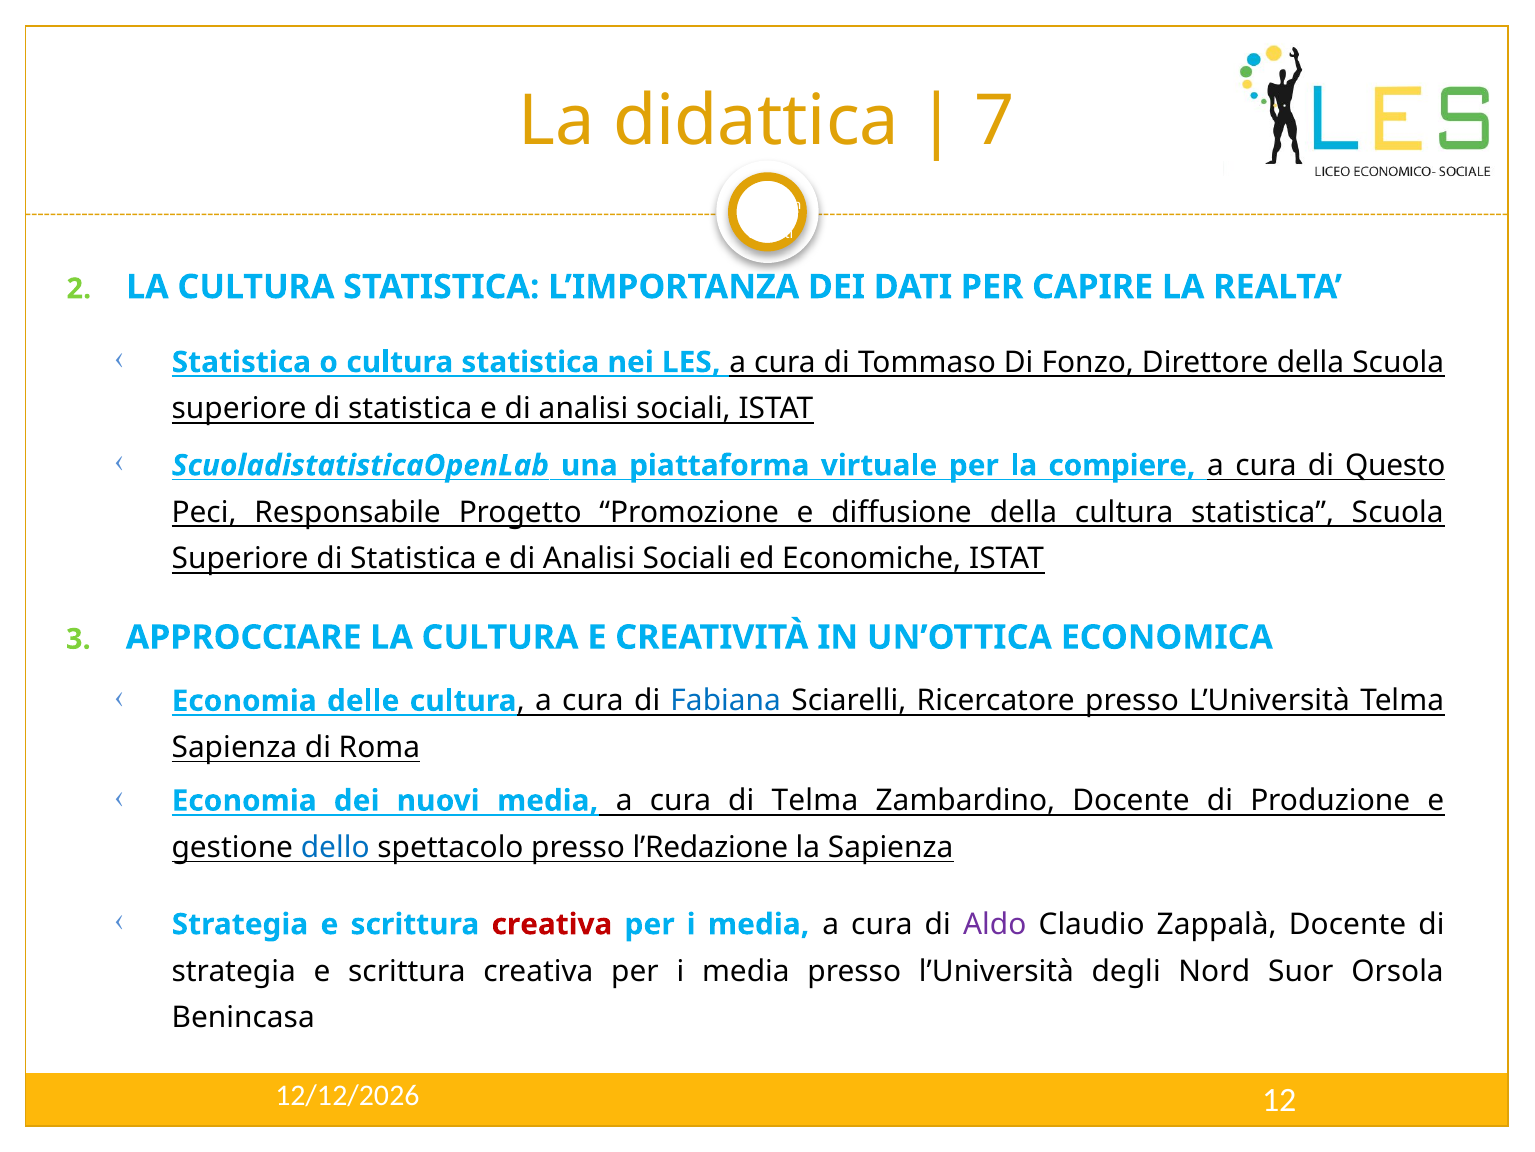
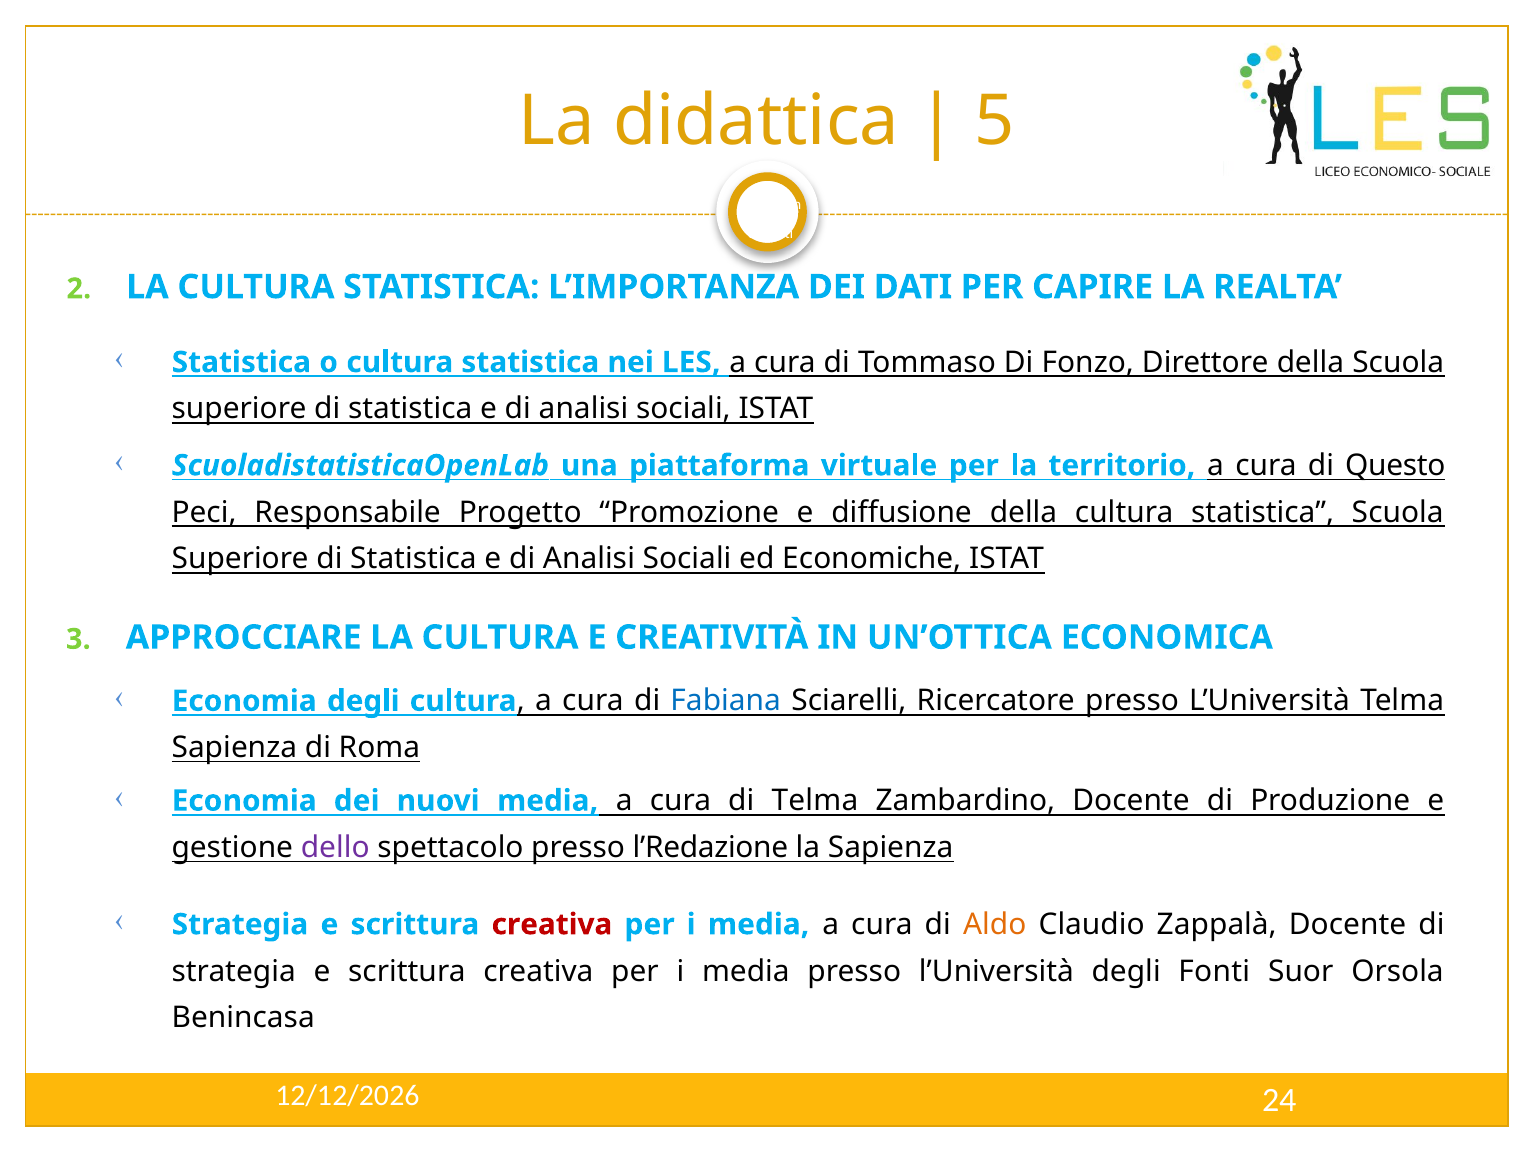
7: 7 -> 5 (995, 121)
compiere: compiere -> territorio (1122, 465)
Economia delle: delle -> degli (363, 701)
dello colour: blue -> purple (335, 847)
Aldo colour: purple -> orange (995, 924)
Nord: Nord -> Fonti (1214, 971)
12: 12 -> 24 (1279, 1100)
